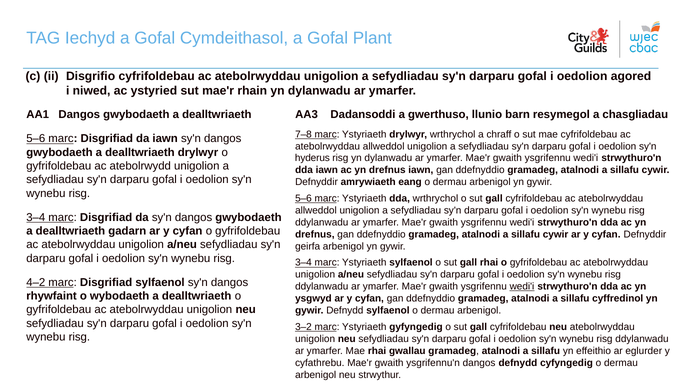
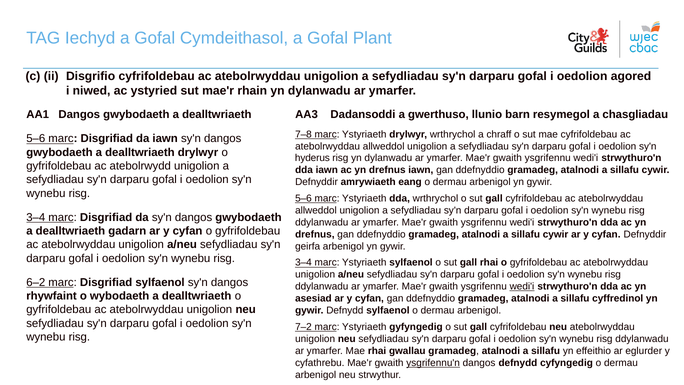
4–2: 4–2 -> 6–2 (36, 282)
ysgwyd: ysgwyd -> asesiad (313, 298)
3–2: 3–2 -> 7–2 (303, 327)
ysgrifennu'n underline: none -> present (433, 363)
